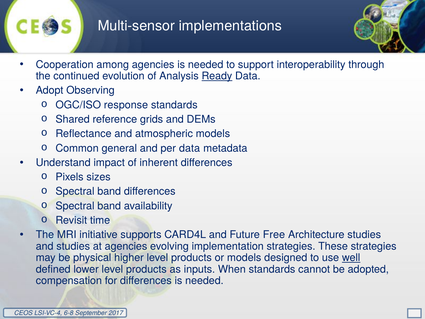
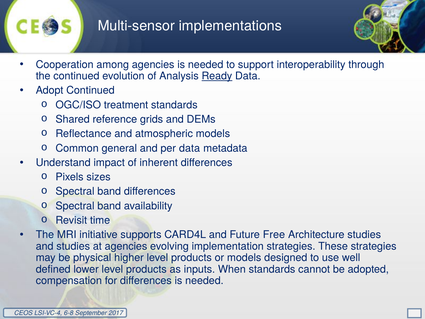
Adopt Observing: Observing -> Continued (90, 90)
response: response -> treatment (126, 105)
well underline: present -> none (351, 258)
